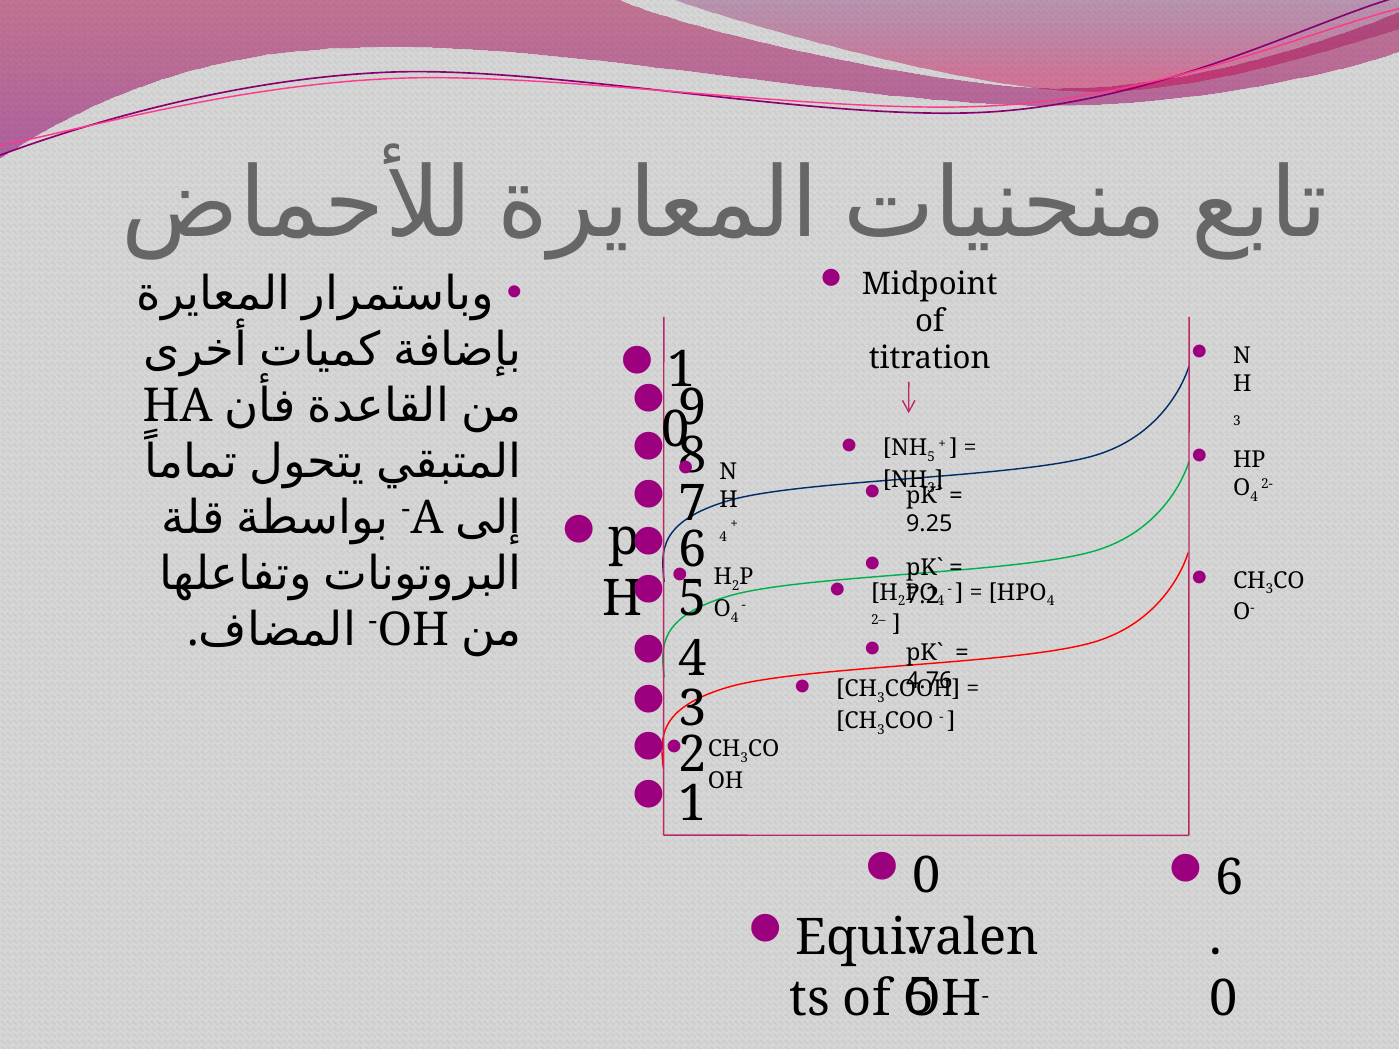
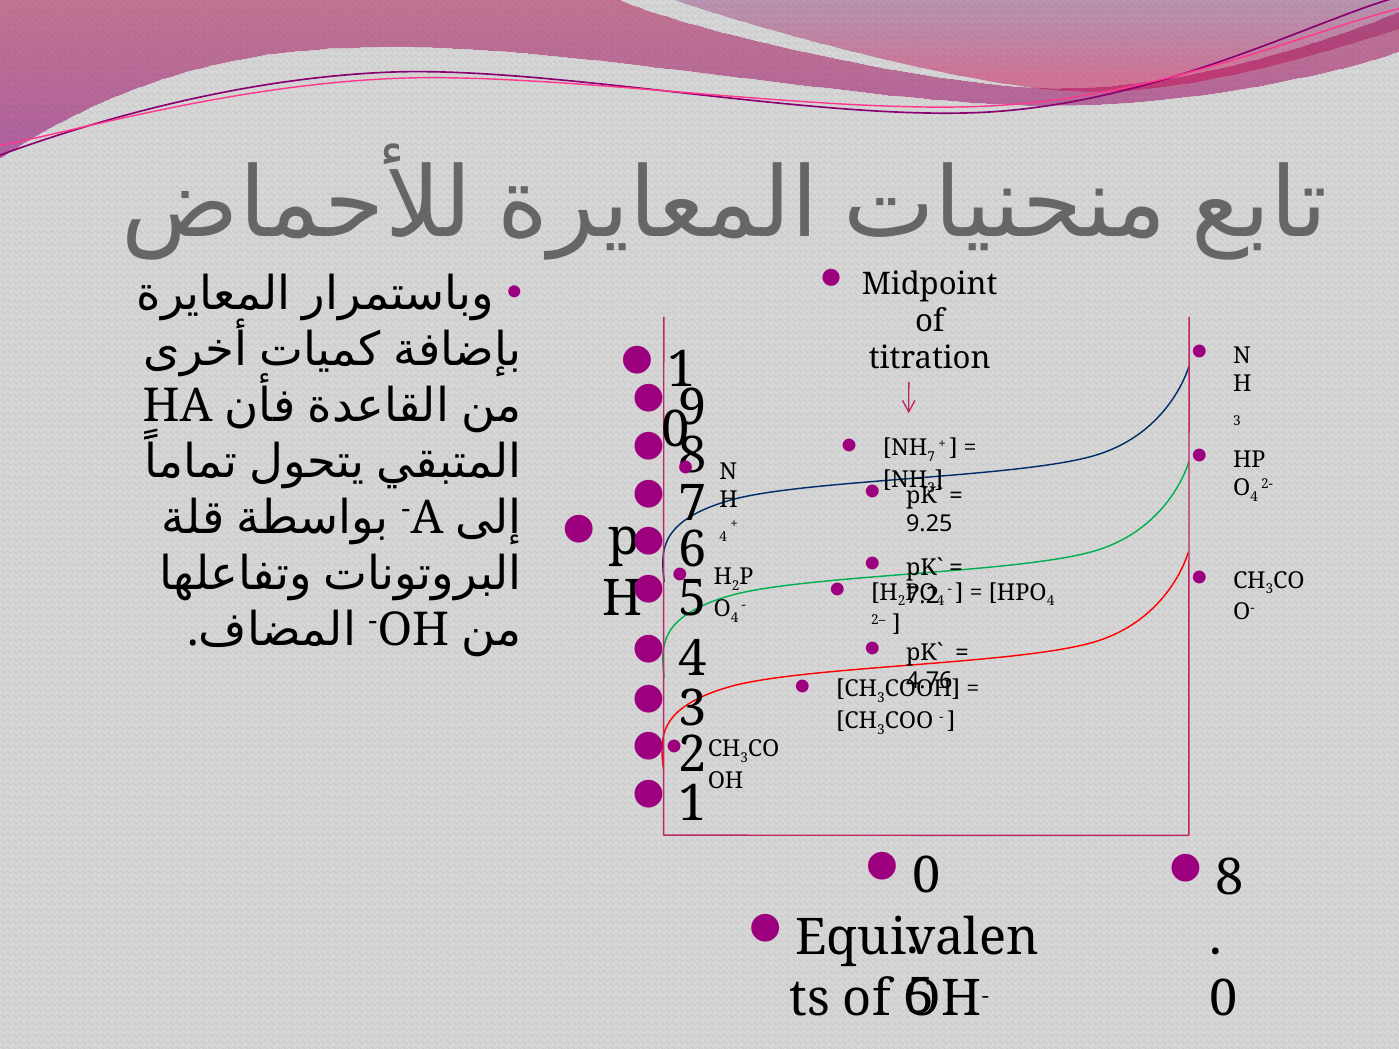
5: 5 -> 7 (931, 457)
6: 6 -> 8 (1230, 878)
